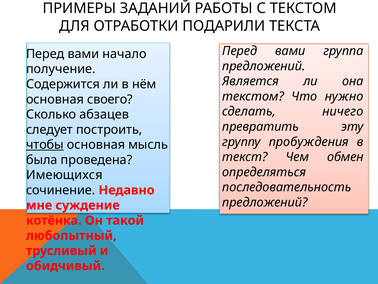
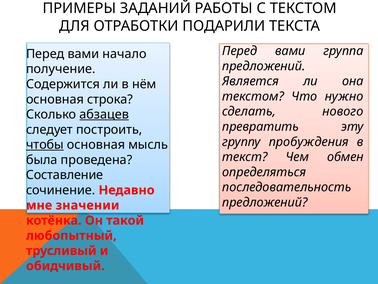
своего: своего -> строка (110, 99)
ничего: ничего -> нового (343, 111)
абзацев underline: none -> present (104, 114)
Имеющихся: Имеющихся -> Составление (65, 175)
суждение: суждение -> значении (88, 205)
